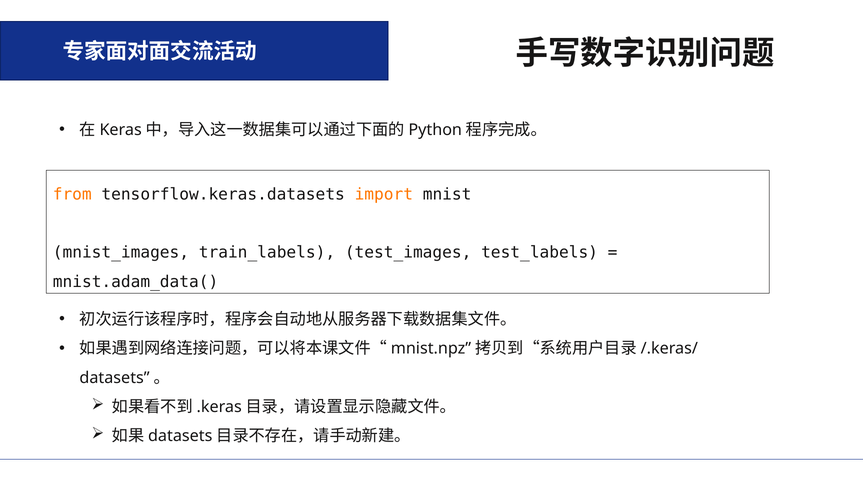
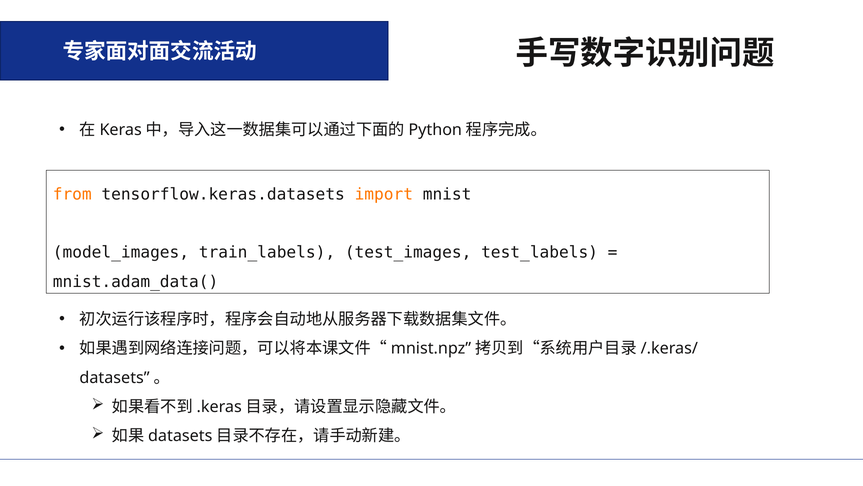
mnist_images: mnist_images -> model_images (121, 252)
